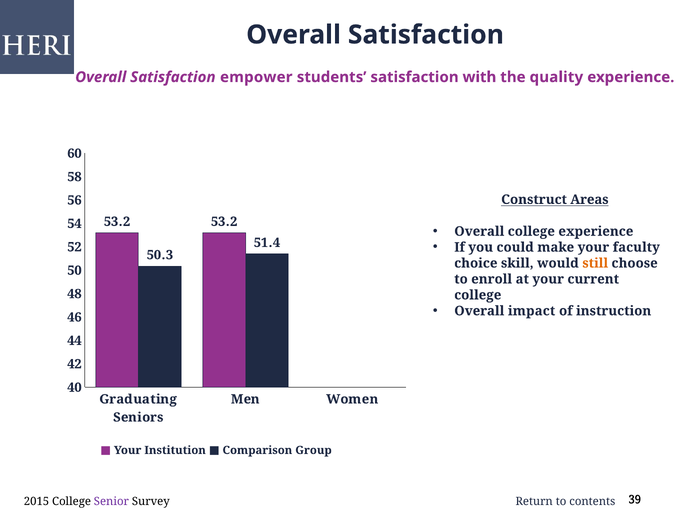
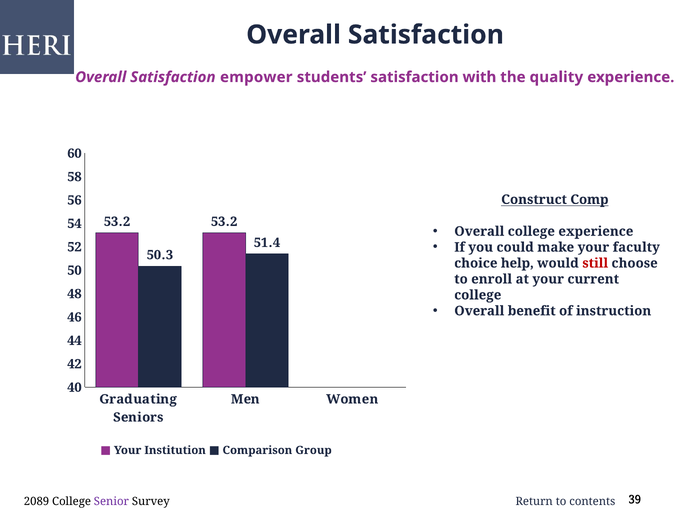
Areas: Areas -> Comp (589, 200)
skill: skill -> help (517, 263)
still colour: orange -> red (595, 263)
impact: impact -> benefit (532, 311)
2015: 2015 -> 2089 (37, 502)
